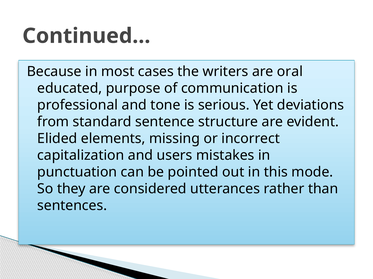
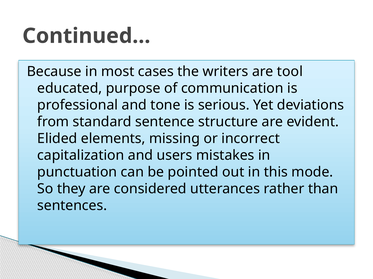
oral: oral -> tool (290, 72)
